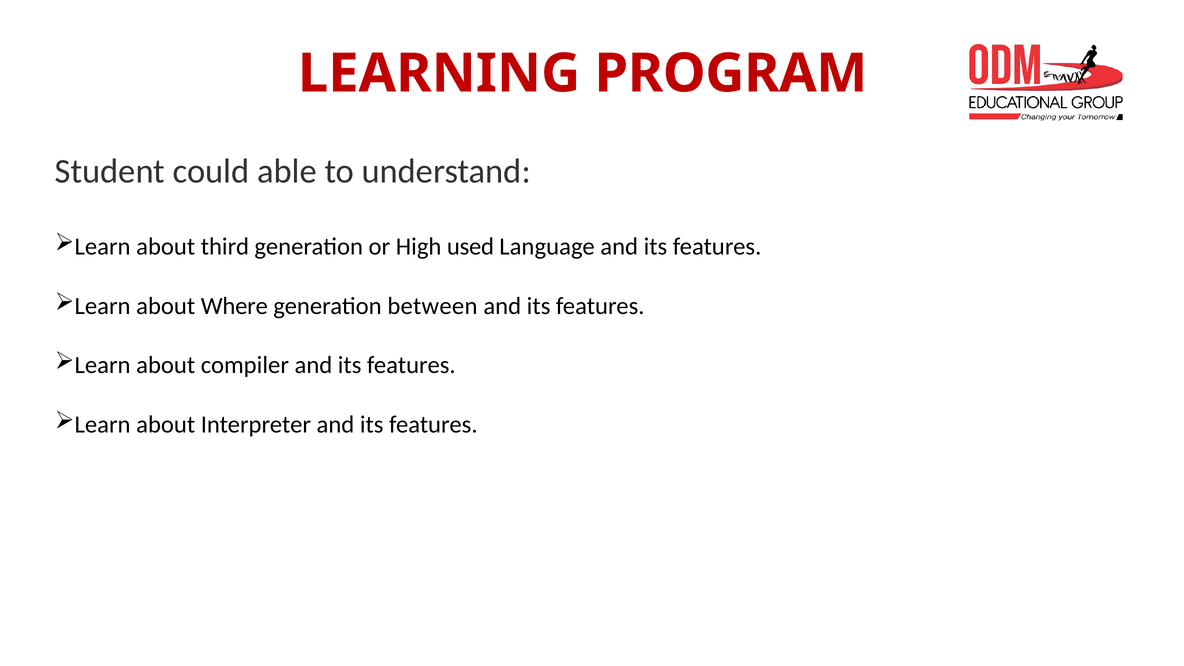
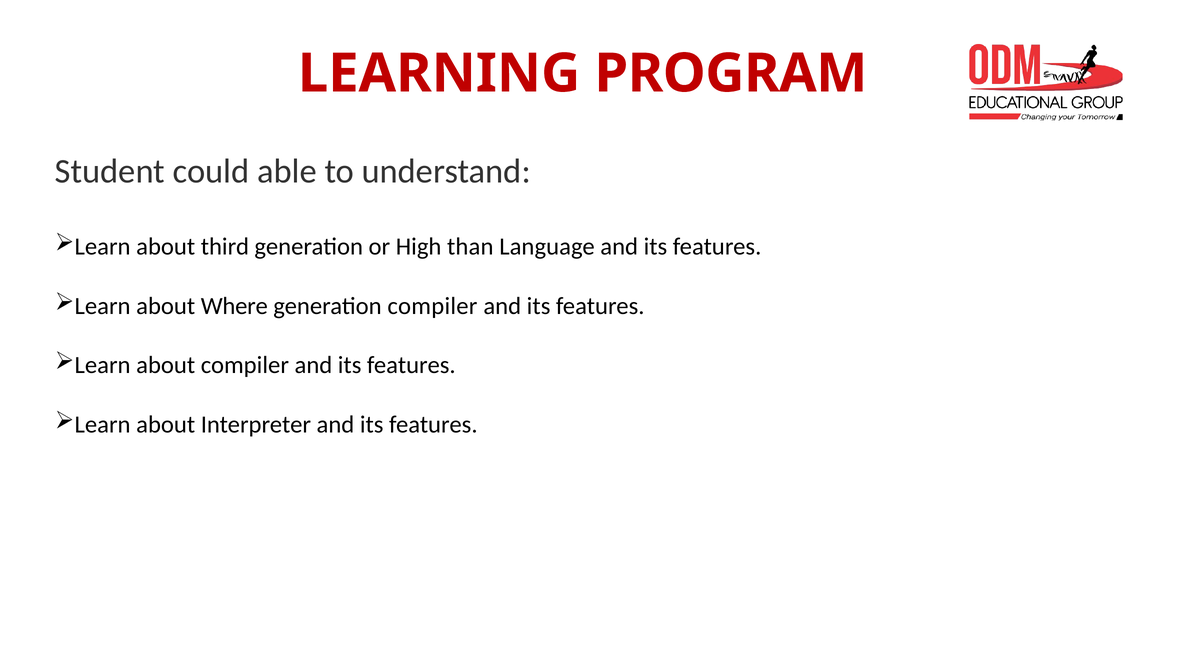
used: used -> than (470, 247)
generation between: between -> compiler (432, 306)
